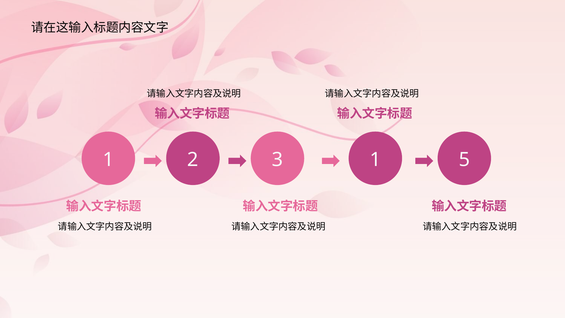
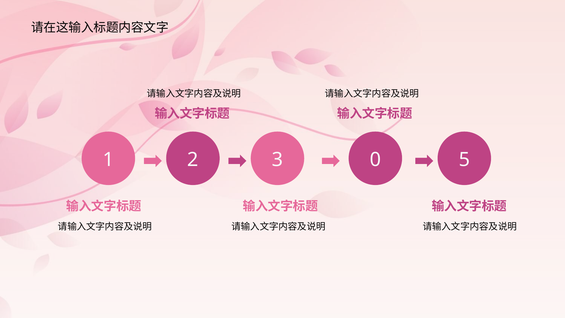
3 1: 1 -> 0 (375, 160)
